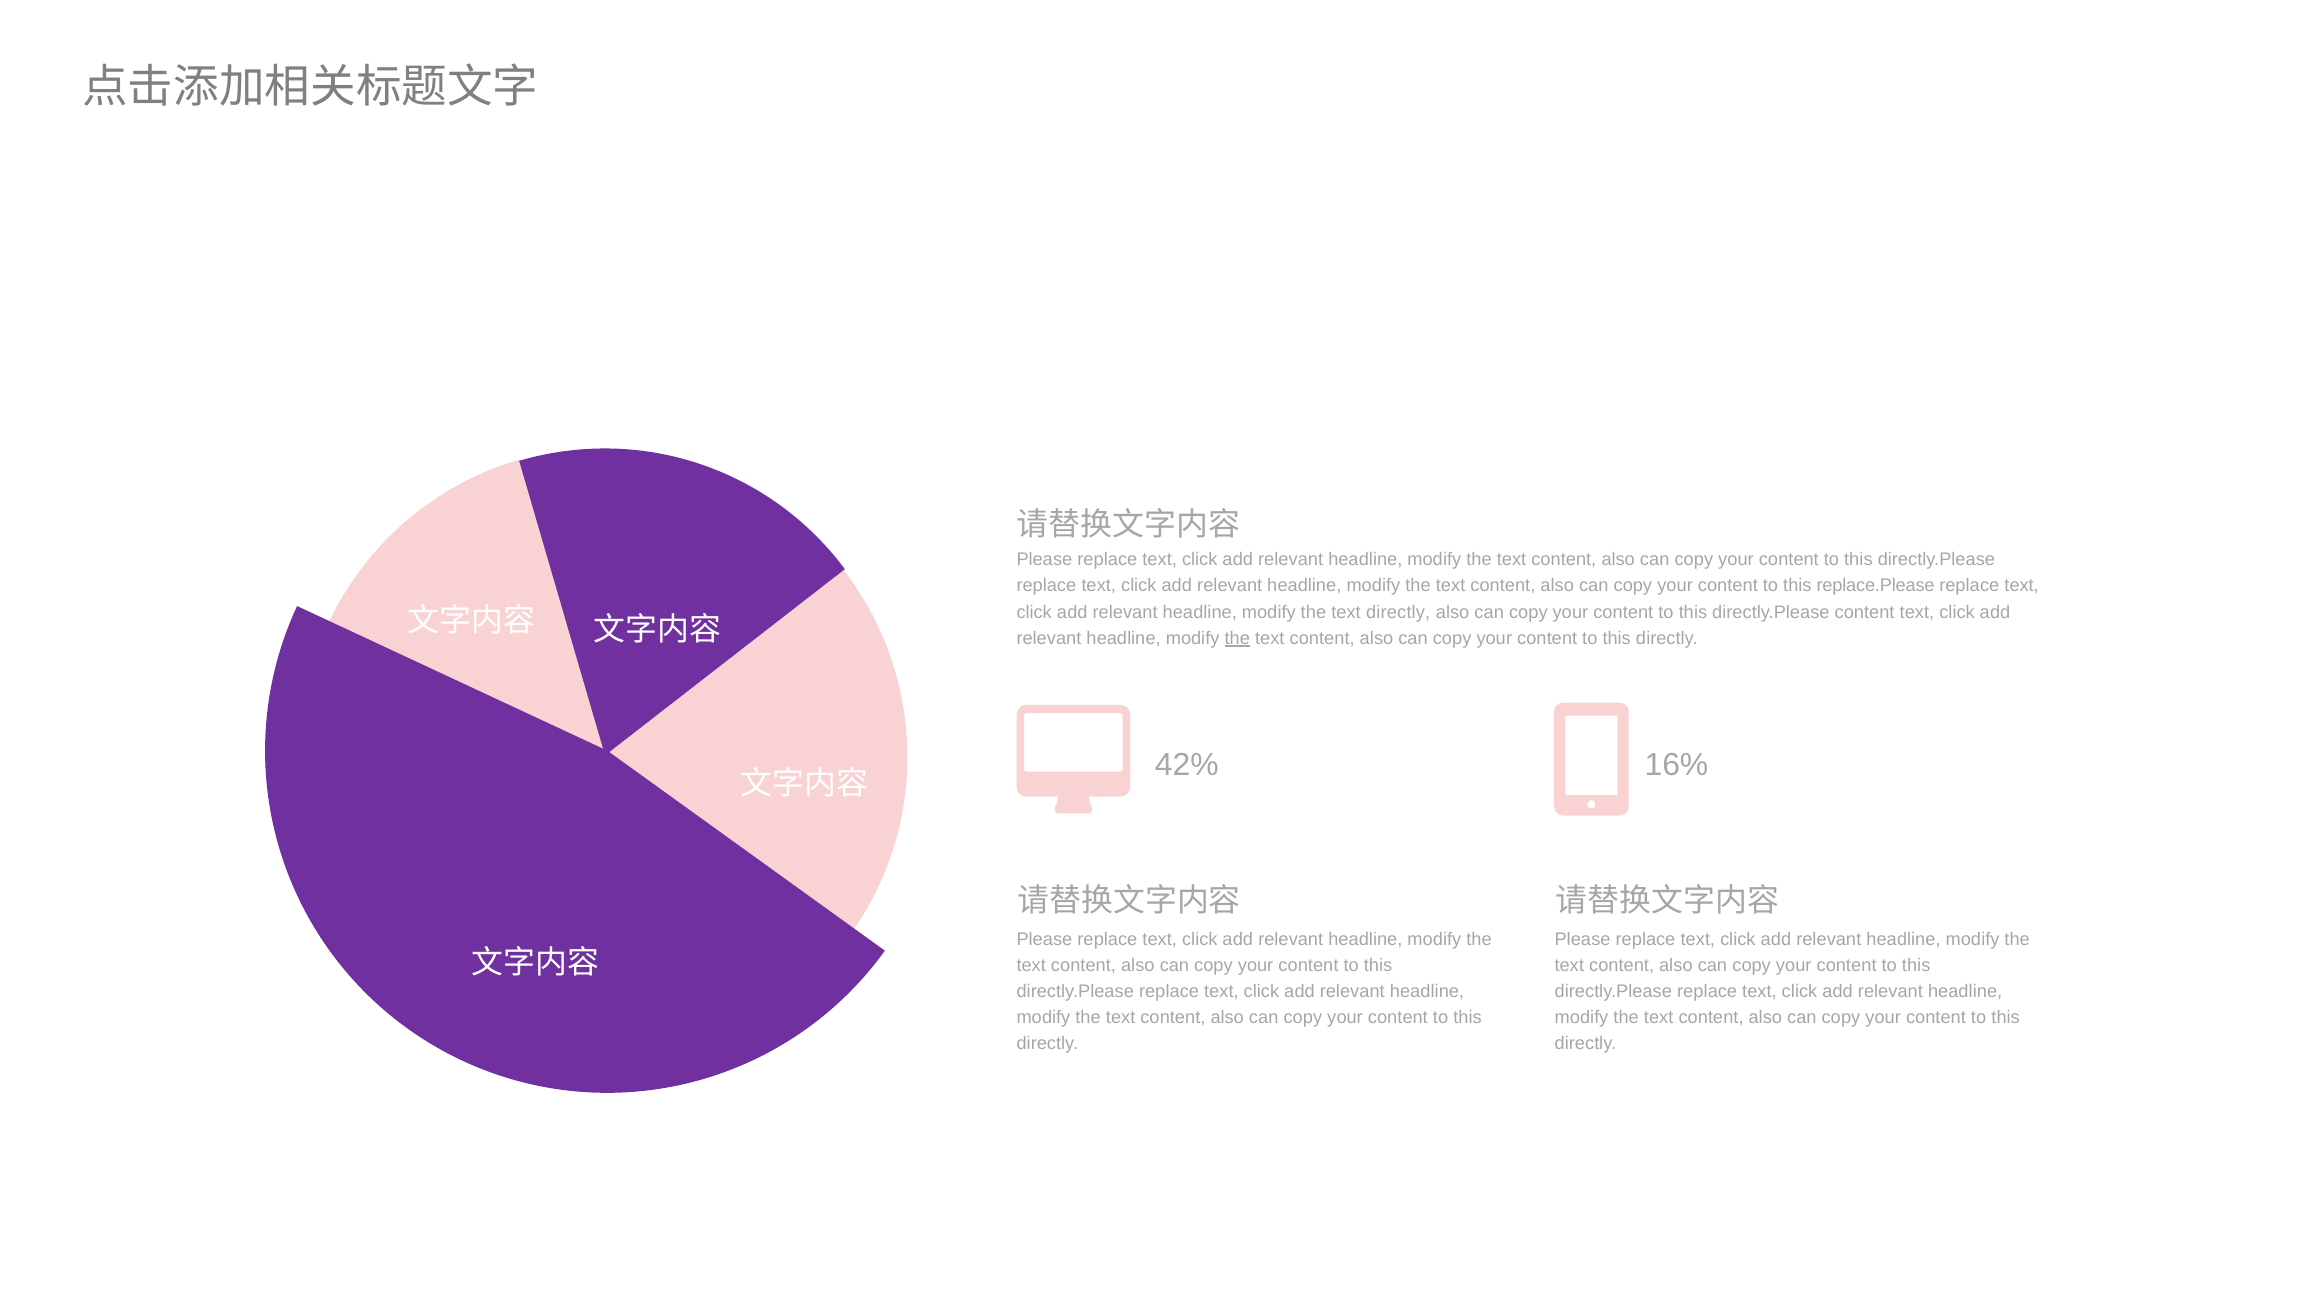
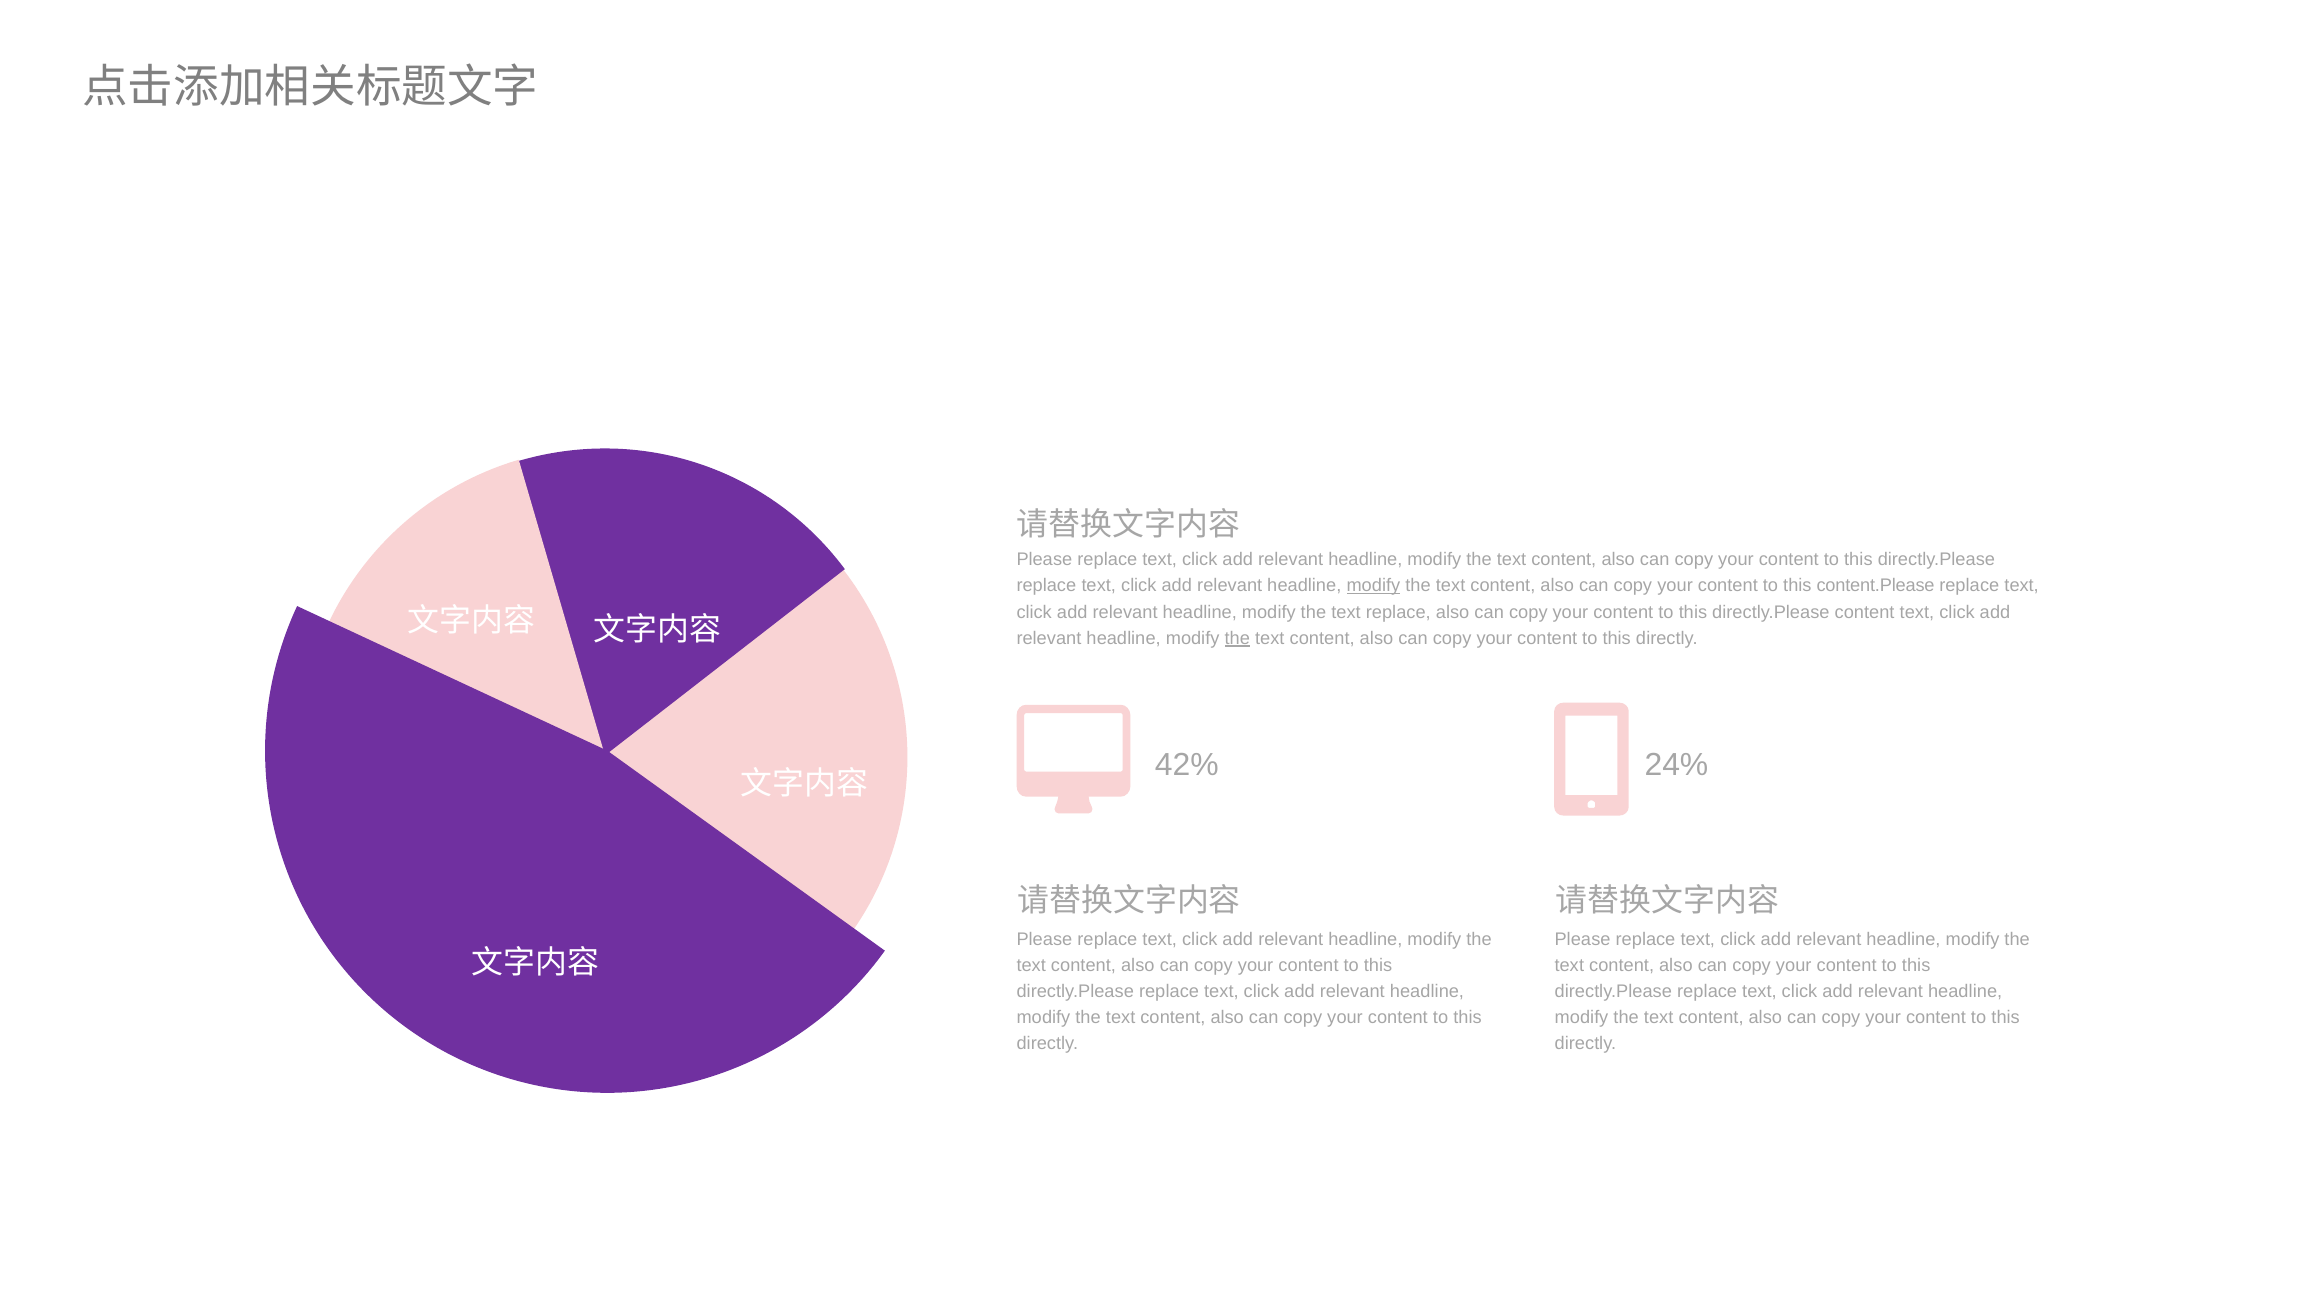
modify underline: none -> present (1373, 586)
replace.Please: replace.Please -> content.Please (1876, 586)
text directly: directly -> replace (1398, 612)
16%: 16% -> 24% (1676, 765)
